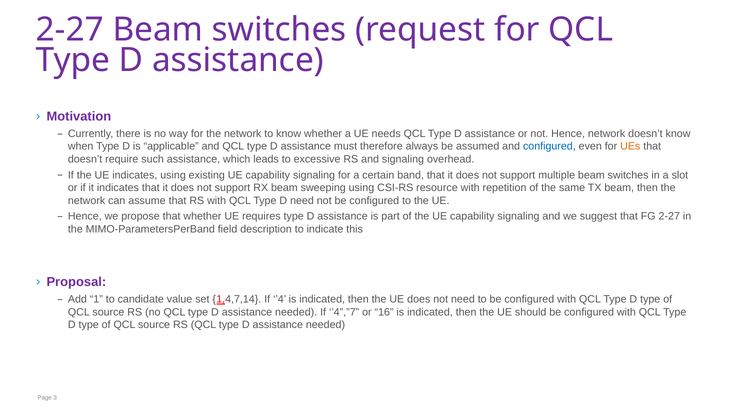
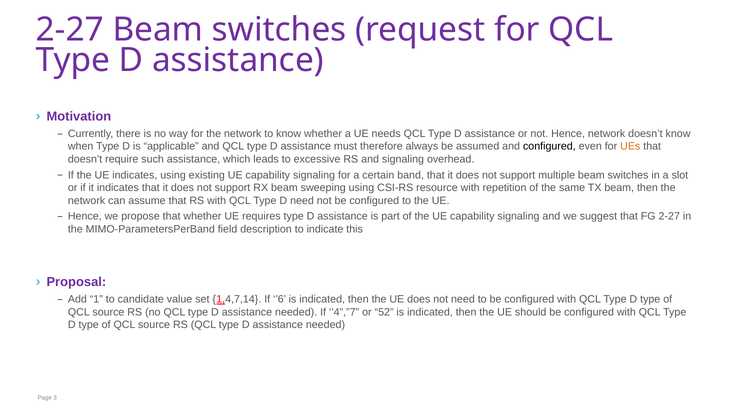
configured colour: blue -> black (549, 146)
’4: ’4 -> ’6 (280, 299)
16: 16 -> 52 (384, 312)
